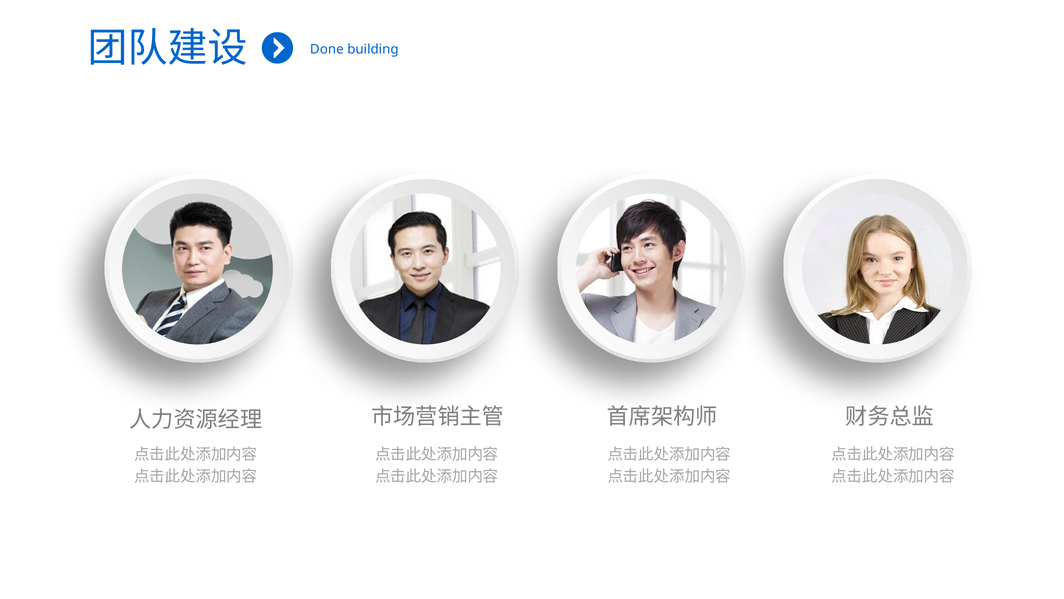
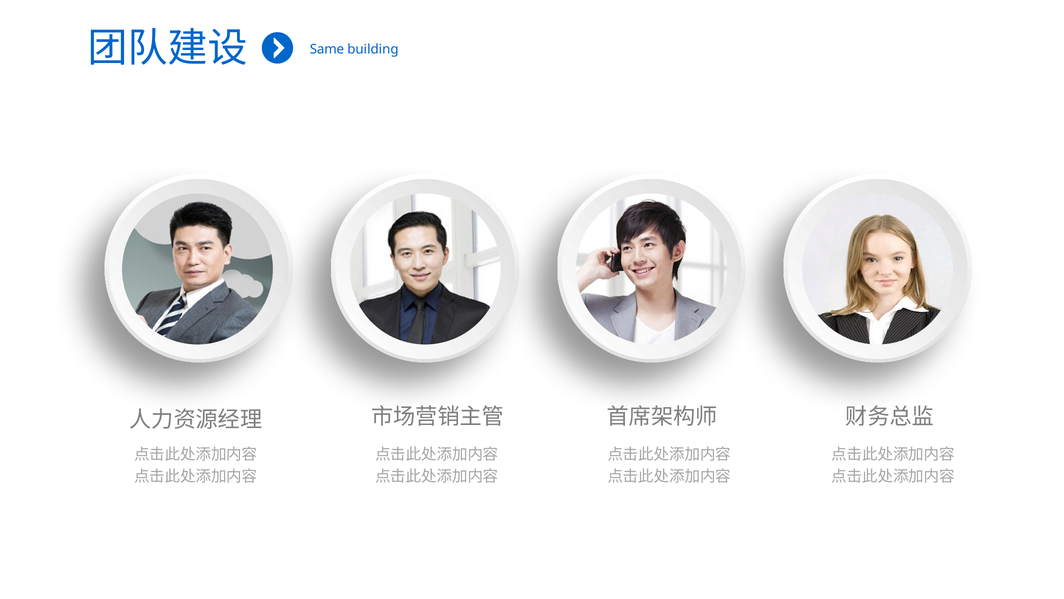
Done: Done -> Same (327, 50)
